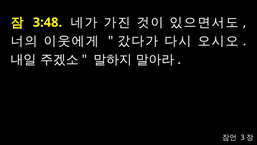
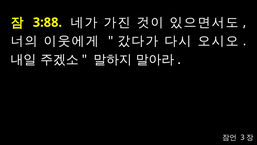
3:48: 3:48 -> 3:88 (47, 22)
